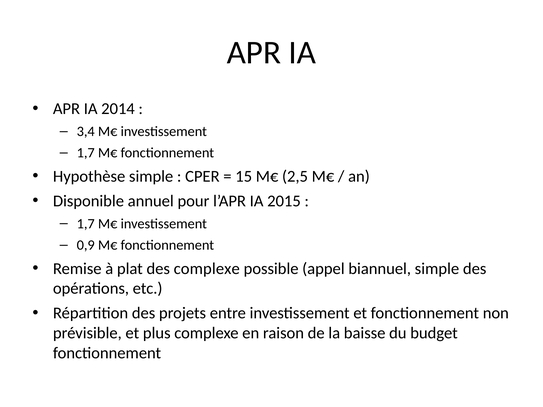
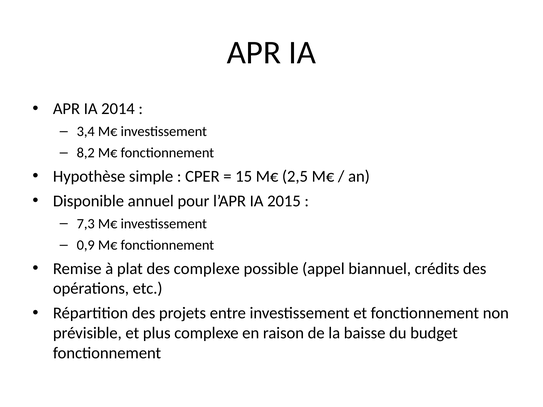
1,7: 1,7 -> 8,2 (86, 153)
1,7: 1,7 -> 7,3 (86, 224)
biannuel simple: simple -> crédits (437, 269)
